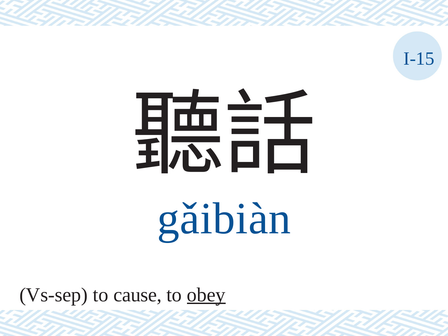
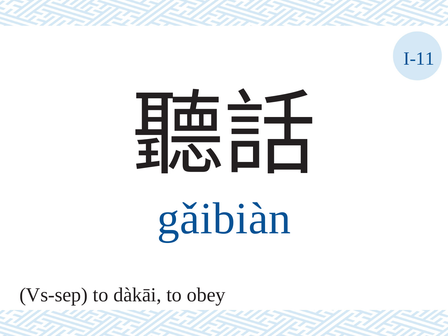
I-15: I-15 -> I-11 (419, 59)
cause: cause -> dàkāi (137, 295)
obey underline: present -> none (206, 295)
